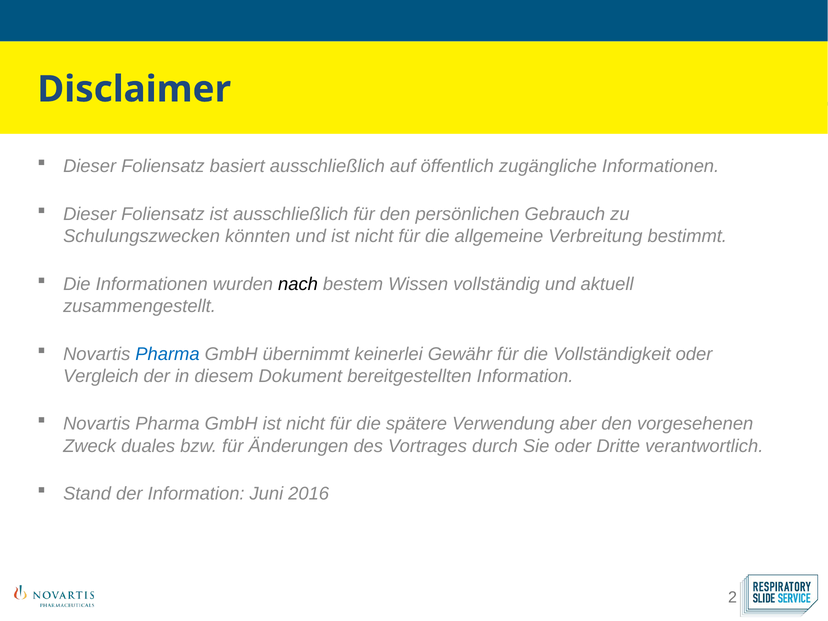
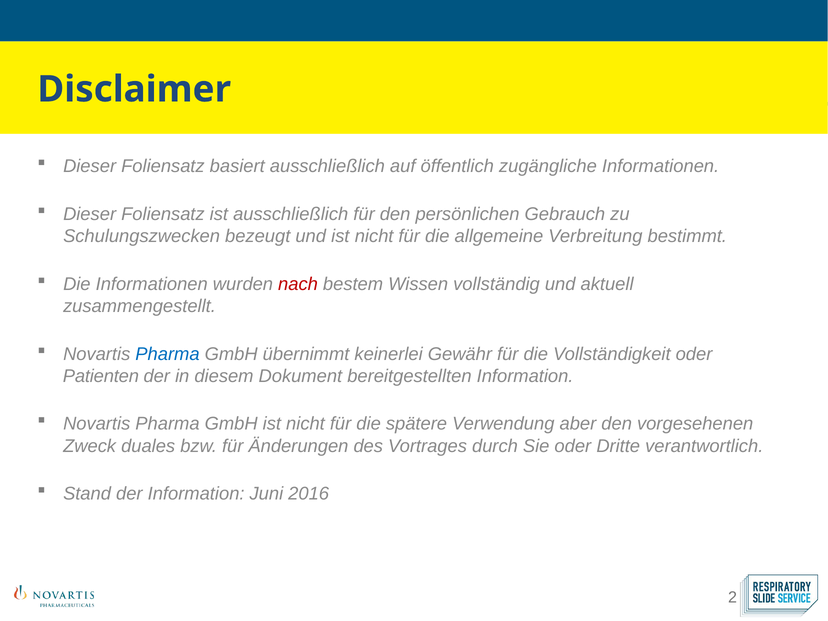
könnten: könnten -> bezeugt (258, 236)
nach colour: black -> red (298, 284)
Vergleich: Vergleich -> Patienten (101, 376)
